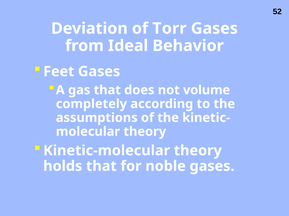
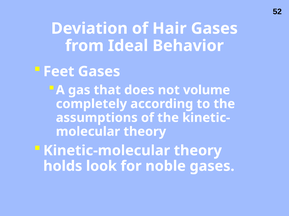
Torr: Torr -> Hair (169, 29)
holds that: that -> look (101, 167)
